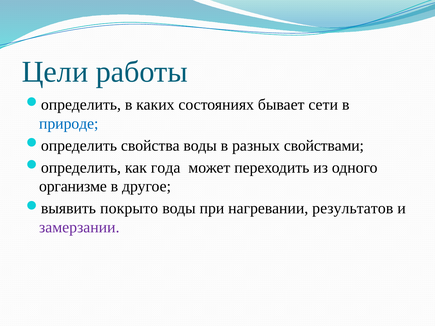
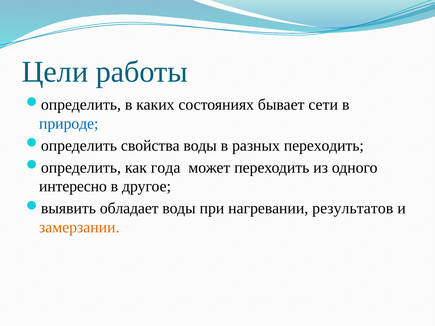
разных свойствами: свойствами -> переходить (324, 146)
организме: организме -> интересно (73, 187)
покрыто: покрыто -> обладает (129, 209)
замерзании colour: purple -> orange (79, 228)
